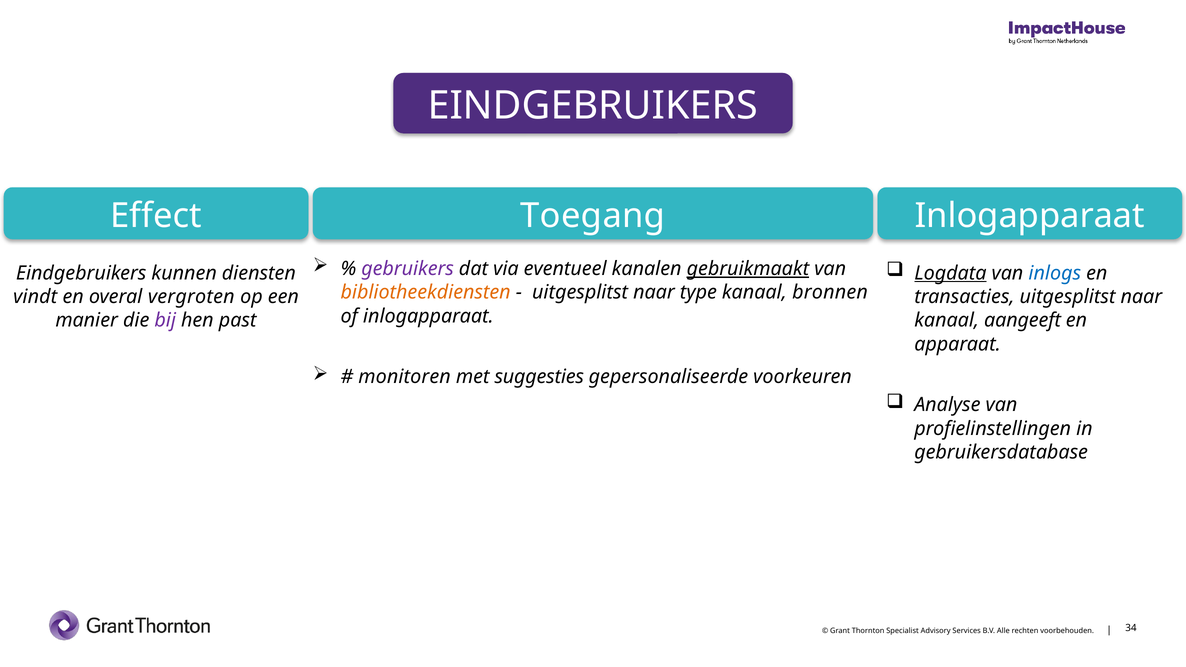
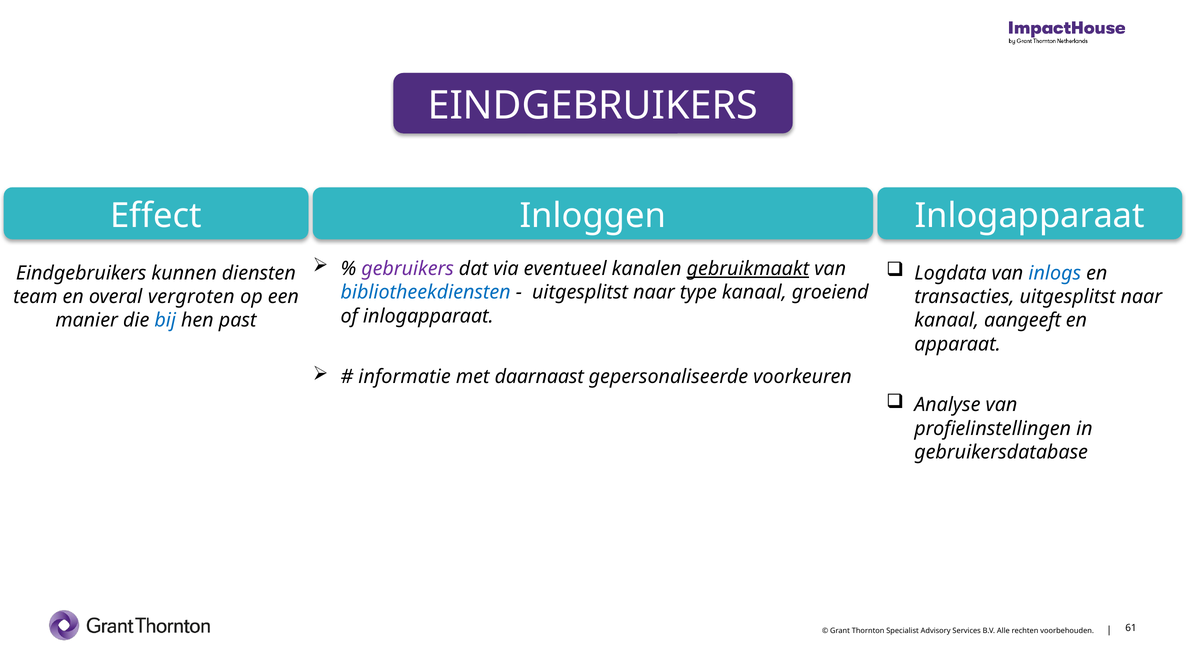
Toegang: Toegang -> Inloggen (593, 216)
Logdata underline: present -> none (950, 273)
bibliotheekdiensten colour: orange -> blue (426, 292)
bronnen: bronnen -> groeiend (830, 292)
vindt: vindt -> team (35, 297)
bij colour: purple -> blue (165, 321)
monitoren: monitoren -> informatie (405, 377)
suggesties: suggesties -> daarnaast (539, 377)
34: 34 -> 61 (1131, 628)
